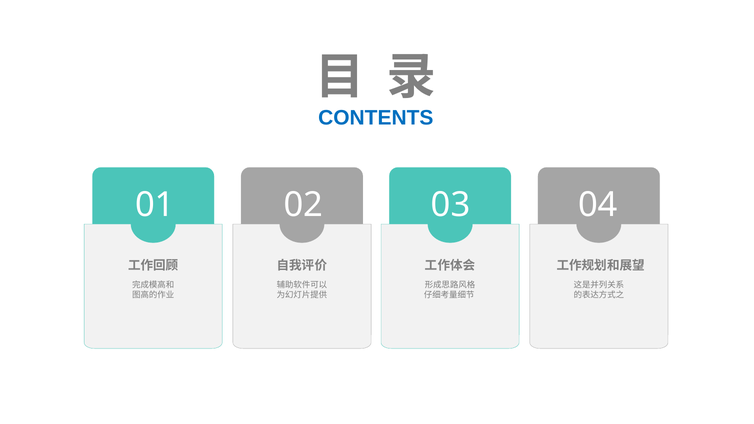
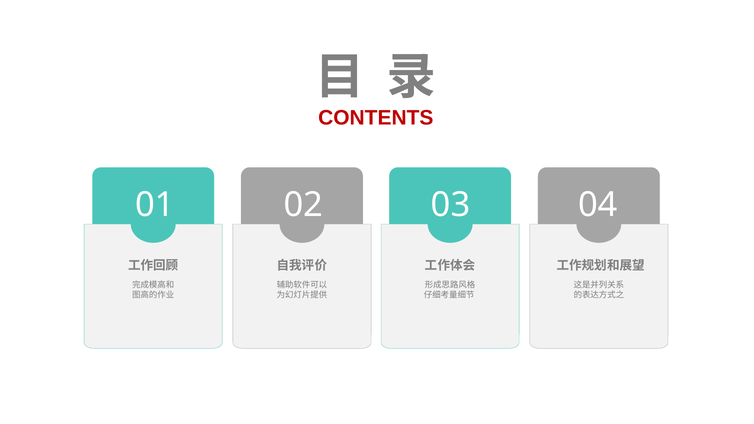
CONTENTS colour: blue -> red (376, 118)
